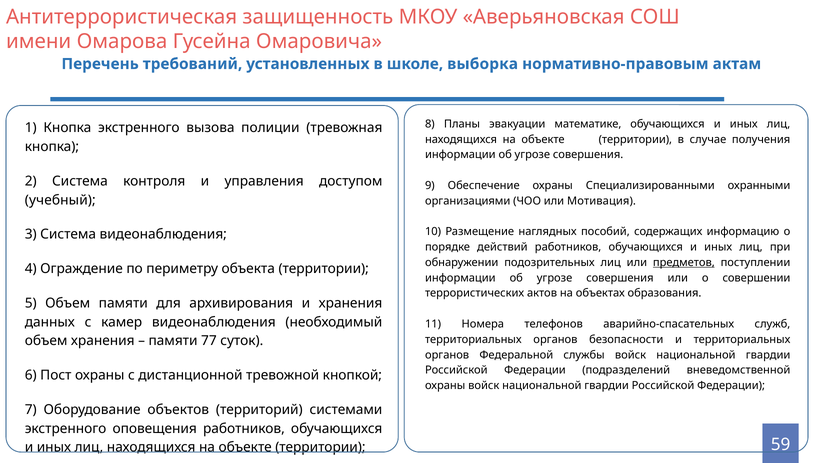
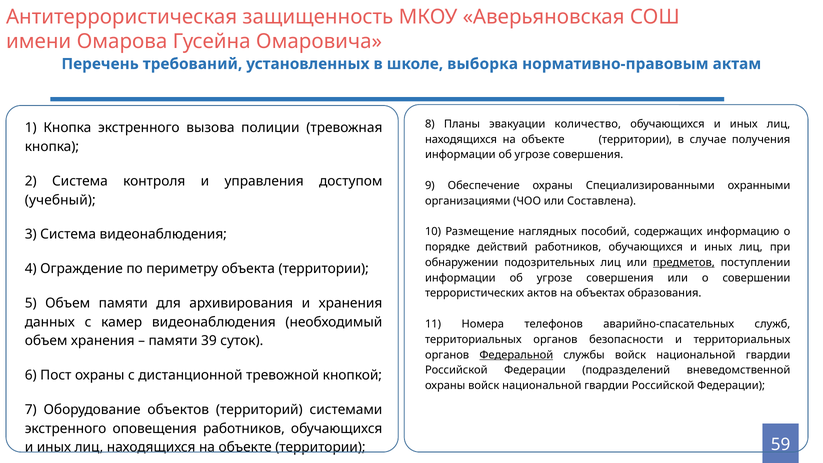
математике: математике -> количество (588, 124)
Мотивация: Мотивация -> Составлена (602, 201)
77: 77 -> 39 (209, 341)
Федеральной underline: none -> present (516, 355)
